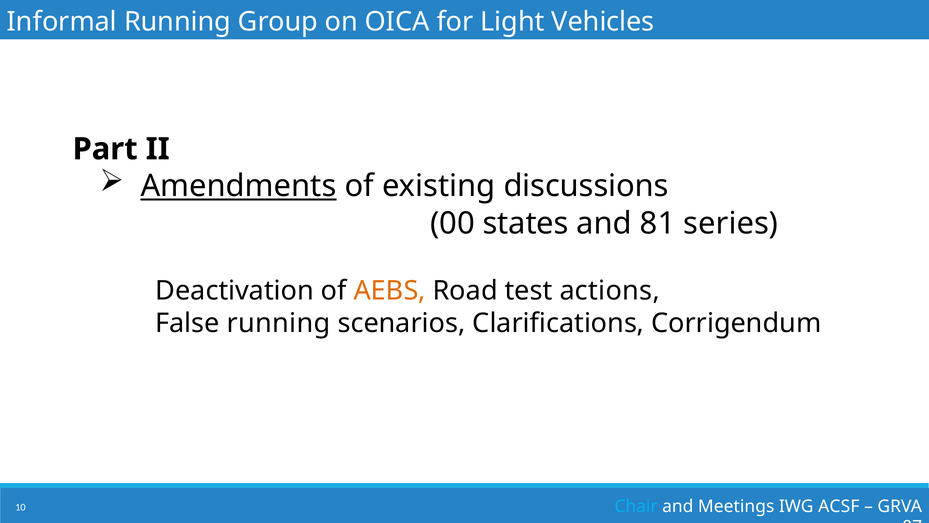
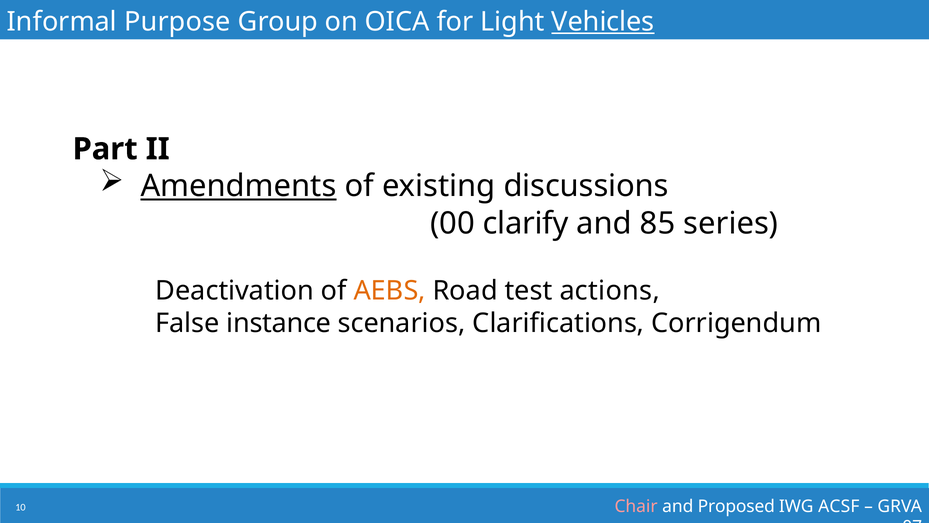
Informal Running: Running -> Purpose (177, 22)
Vehicles underline: none -> present (603, 22)
states: states -> clarify (526, 223)
81: 81 -> 85 (658, 223)
False running: running -> instance (279, 323)
Chair colour: light blue -> pink (636, 506)
Meetings: Meetings -> Proposed (736, 506)
